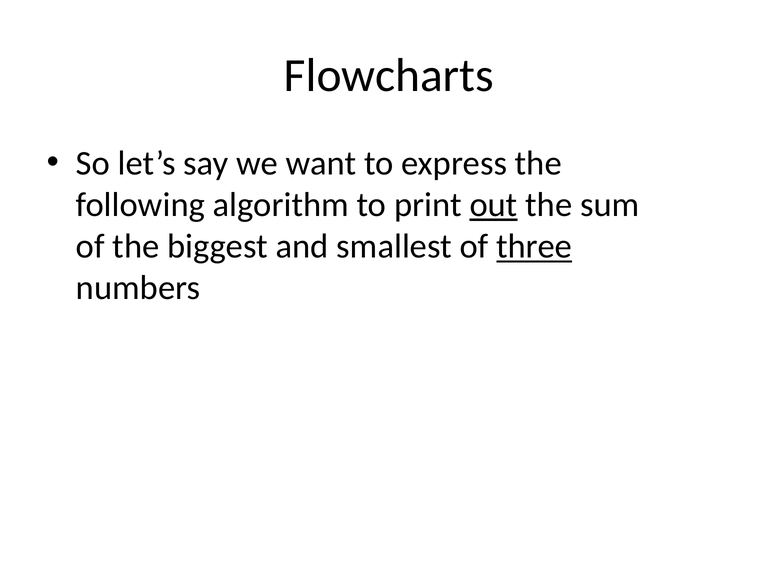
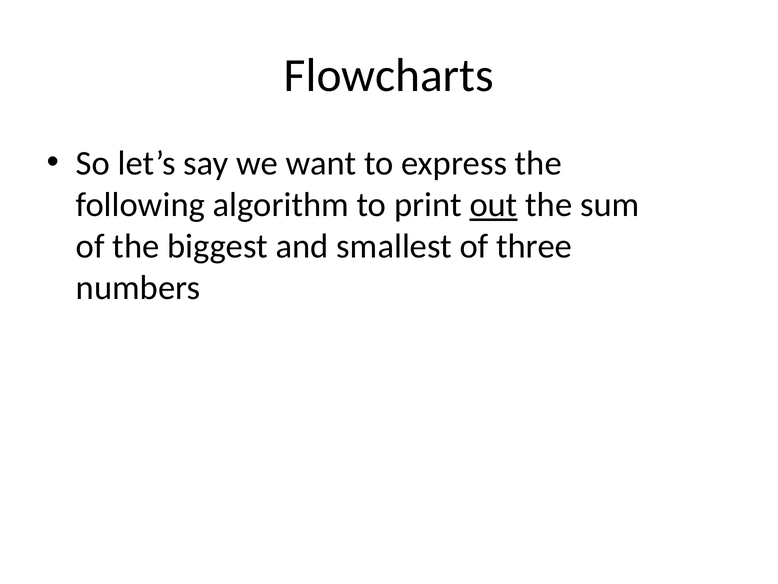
three underline: present -> none (534, 246)
